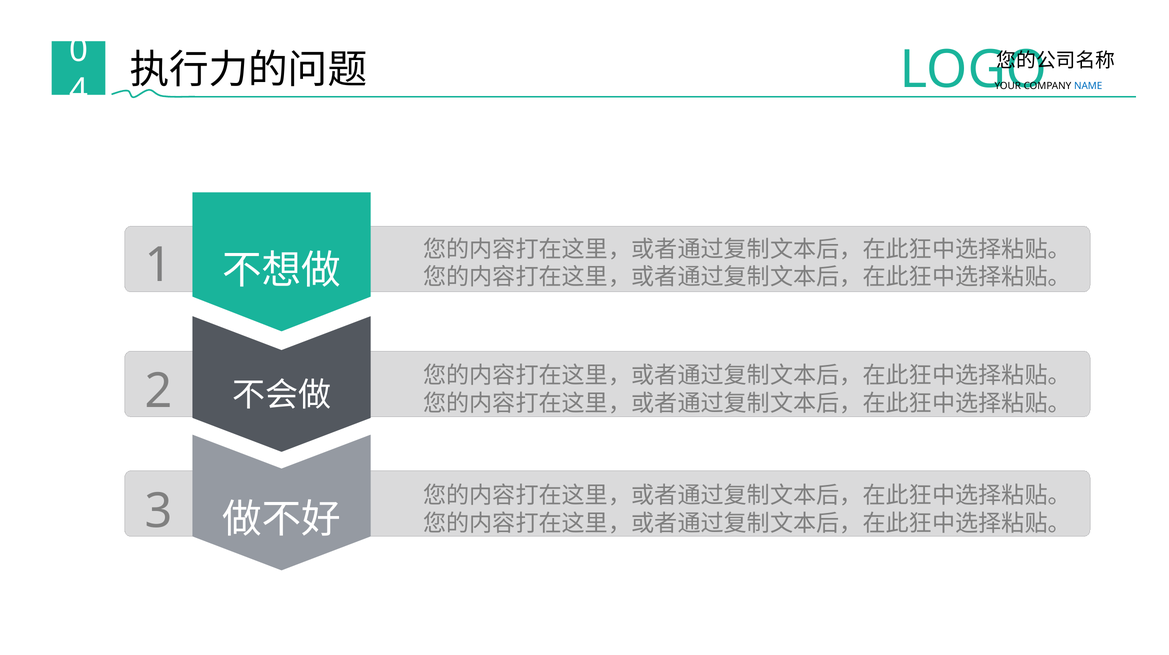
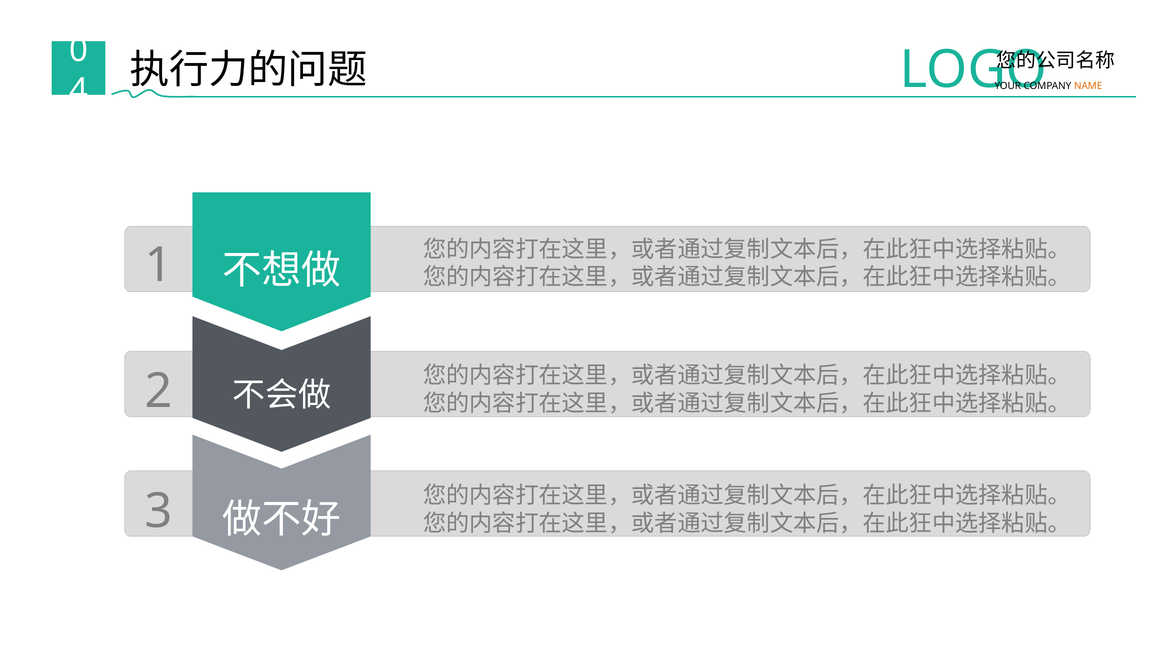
NAME colour: blue -> orange (1088, 86)
